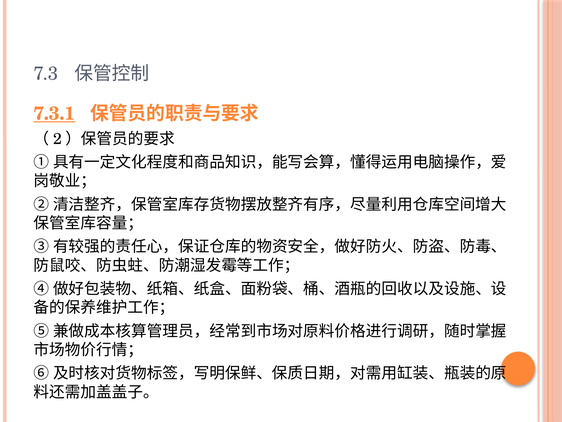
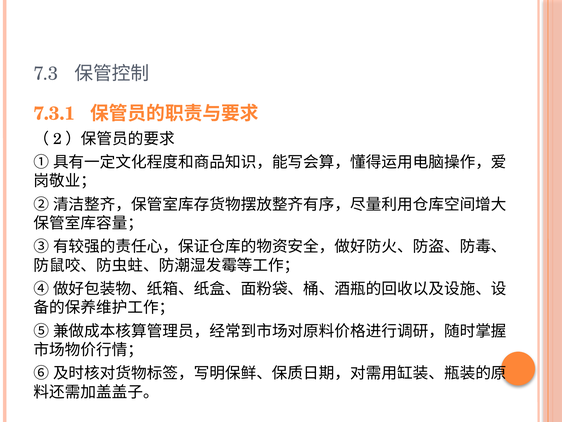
7.3.1 underline: present -> none (54, 114)
